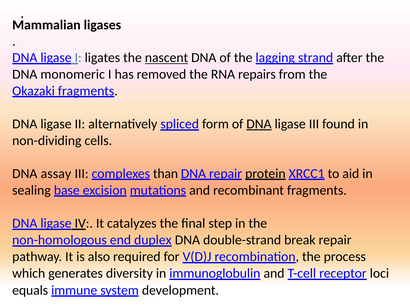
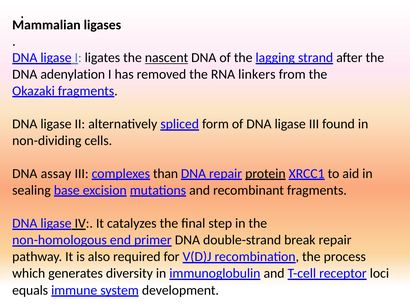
monomeric: monomeric -> adenylation (73, 74)
repairs: repairs -> linkers (257, 74)
DNA underline: present -> none (259, 124)
duplex: duplex -> primer (153, 240)
